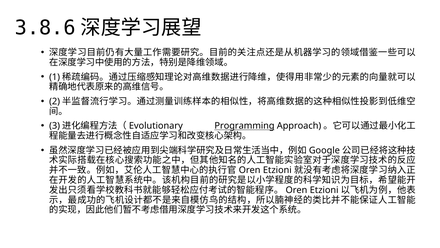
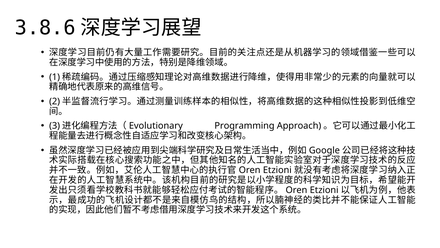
Programming underline: present -> none (245, 126)
